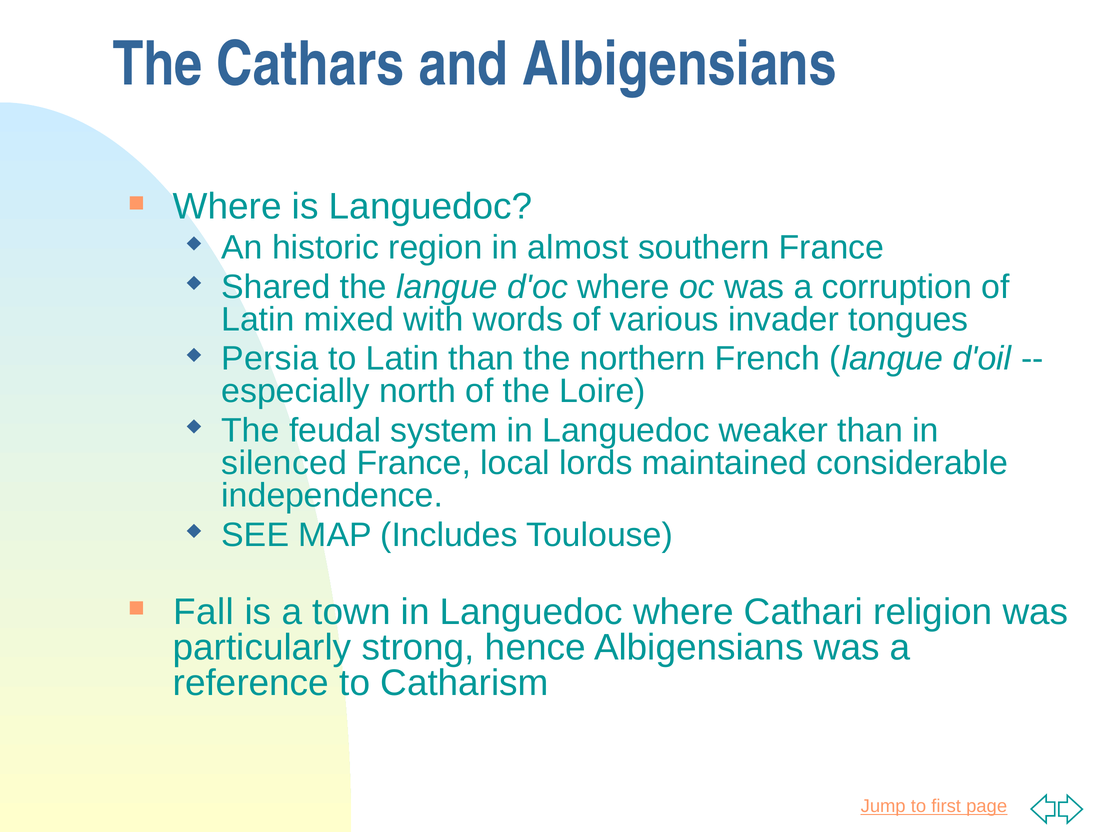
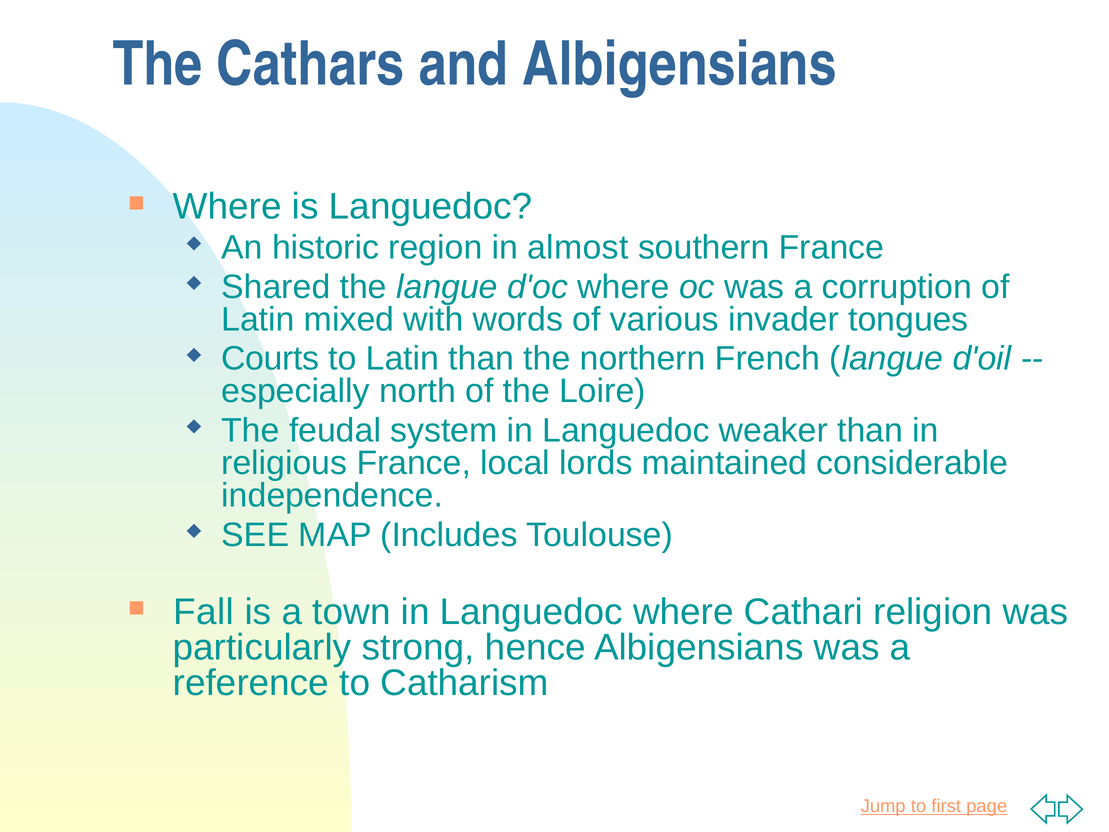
Persia: Persia -> Courts (270, 359)
silenced: silenced -> religious (284, 463)
